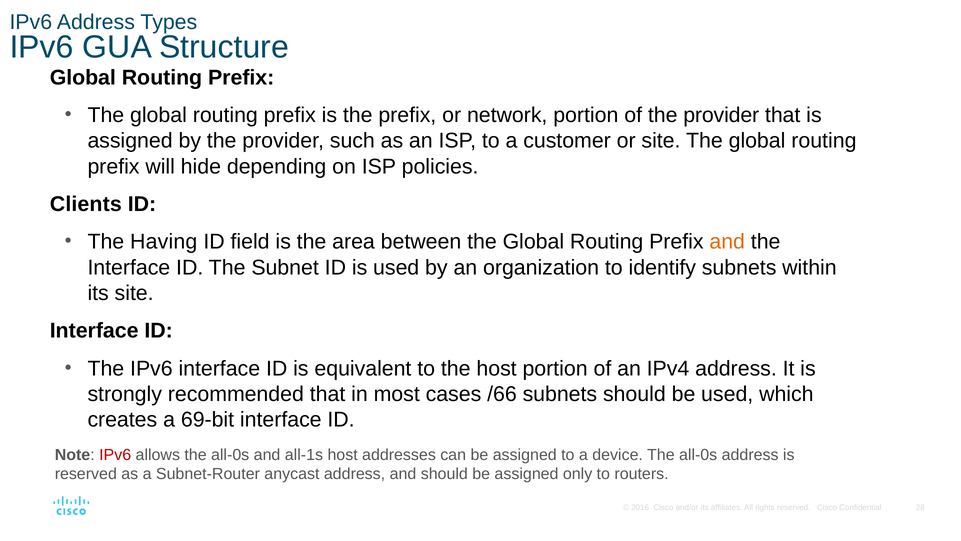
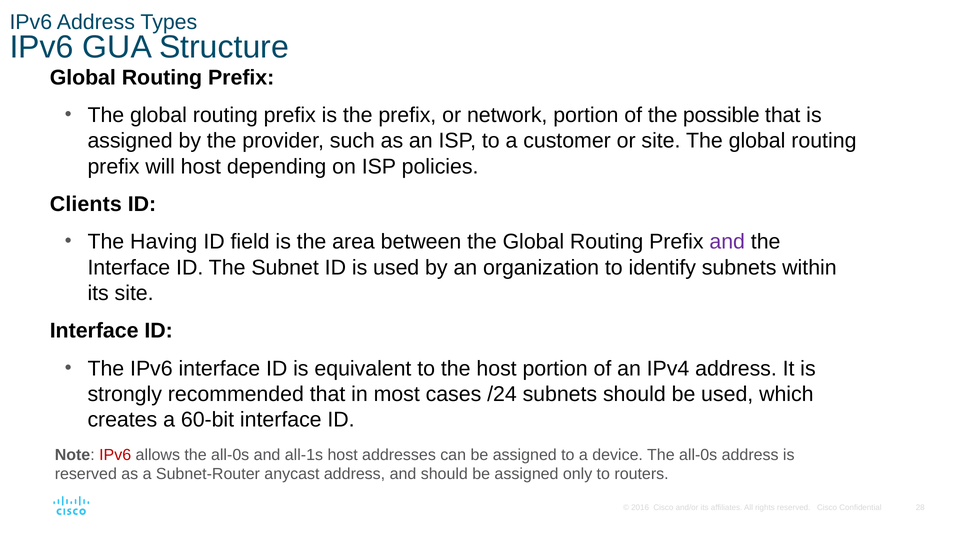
of the provider: provider -> possible (721, 115)
will hide: hide -> host (201, 166)
and colour: orange -> purple (727, 242)
/66: /66 -> /24 (502, 394)
69-bit: 69-bit -> 60-bit (208, 419)
